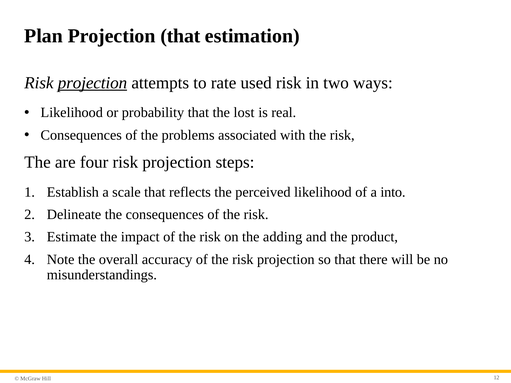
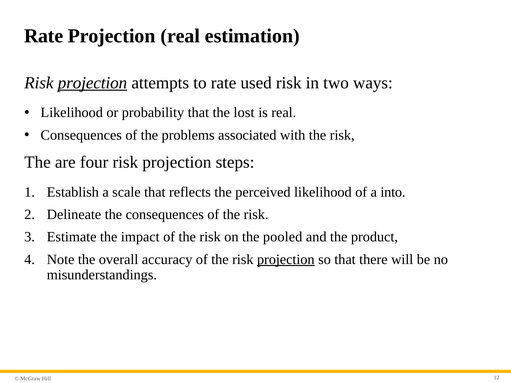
Plan: Plan -> Rate (44, 36)
Projection that: that -> real (180, 36)
adding: adding -> pooled (283, 237)
projection underline: none -> present (286, 260)
